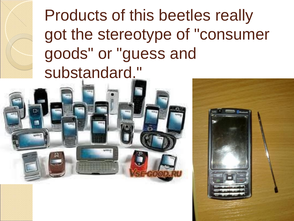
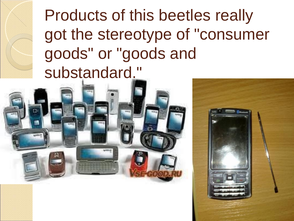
or guess: guess -> goods (141, 54)
